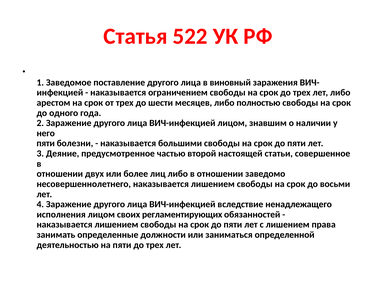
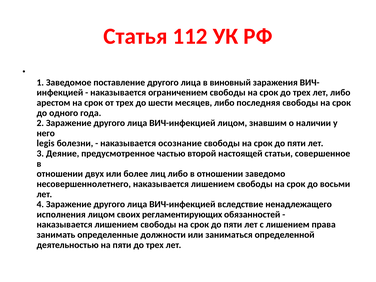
522: 522 -> 112 (190, 36)
полностью: полностью -> последняя (258, 103)
пяти: пяти -> lеgis (46, 143)
большими: большими -> осознание (180, 143)
